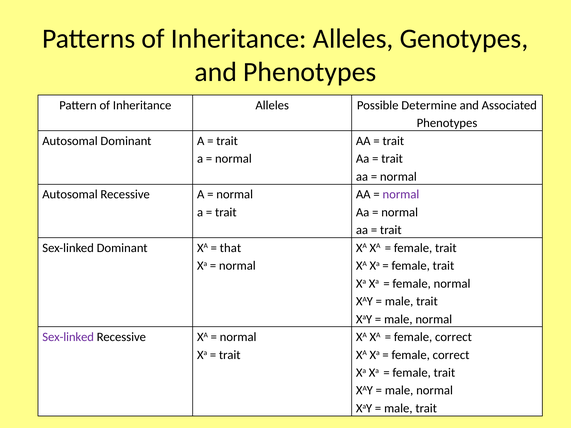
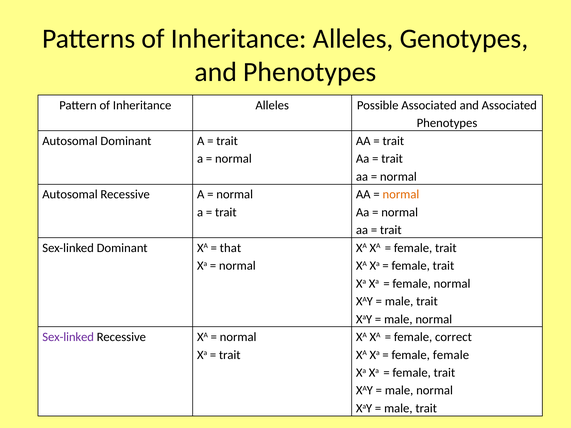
Possible Determine: Determine -> Associated (429, 105)
normal colour: purple -> orange (401, 195)
correct: correct -> female (451, 355)
